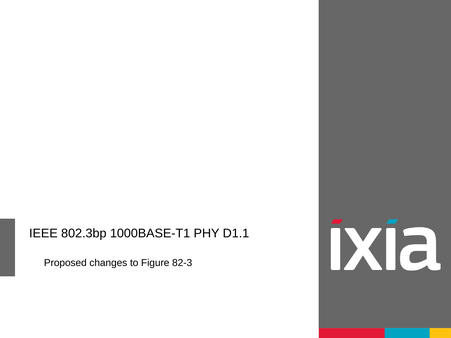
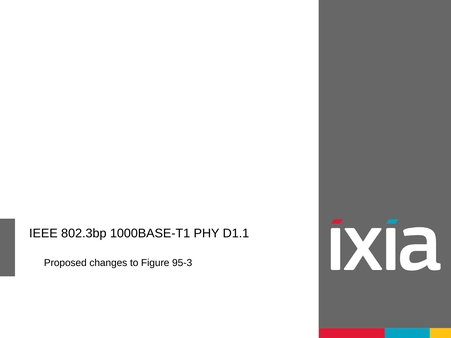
82-3: 82-3 -> 95-3 (182, 263)
